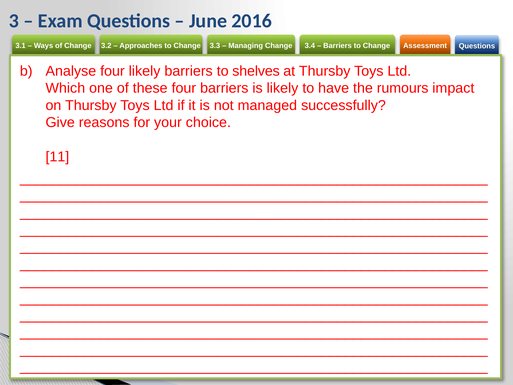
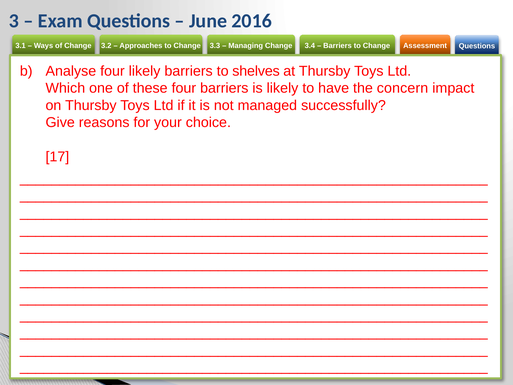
rumours: rumours -> concern (403, 88)
11: 11 -> 17 (57, 157)
